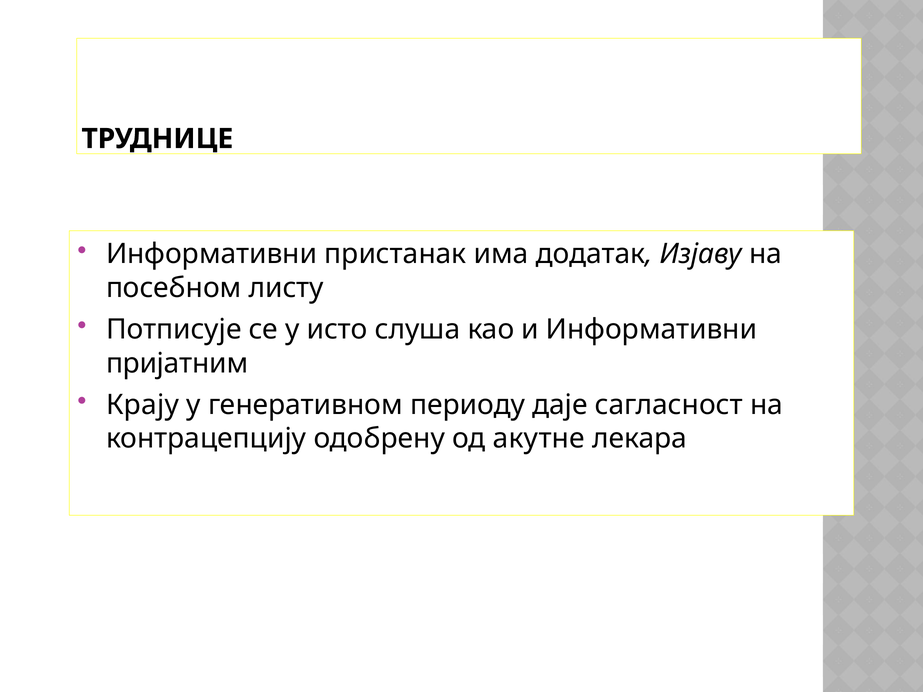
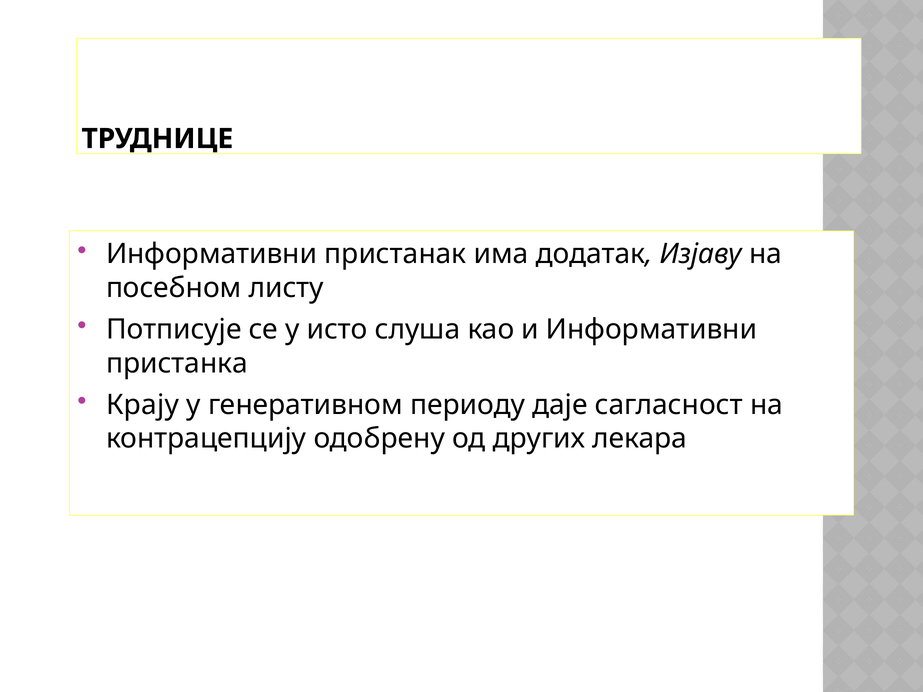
пријатним: пријатним -> пристанка (177, 363)
акутне: акутне -> других (539, 439)
